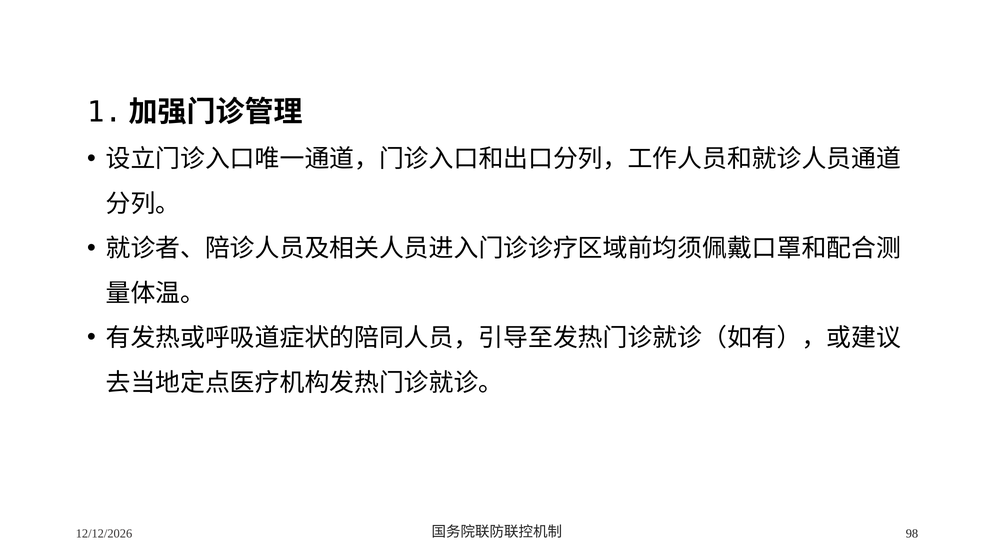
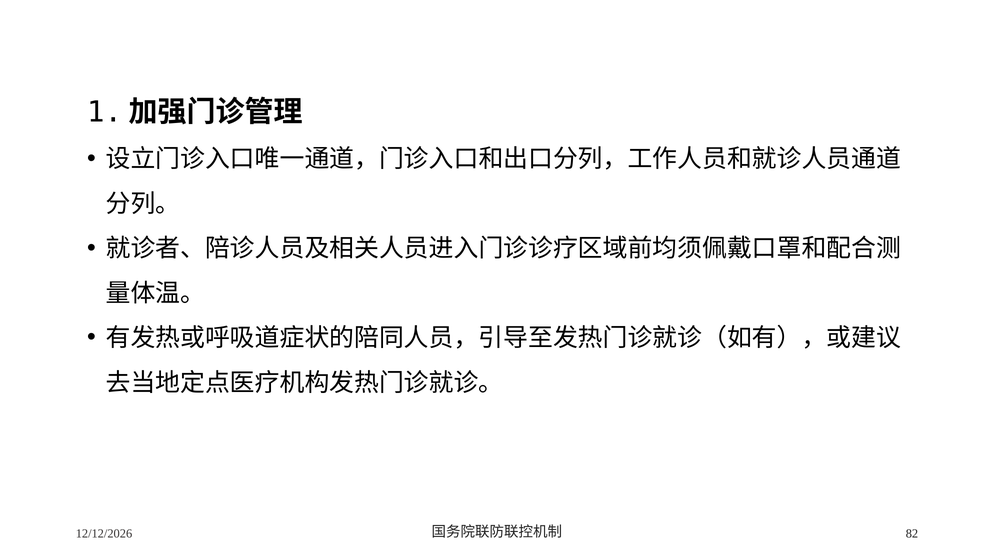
98: 98 -> 82 (912, 534)
